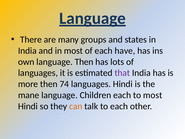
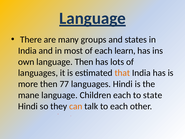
have: have -> learn (125, 51)
that colour: purple -> orange (122, 73)
74: 74 -> 77 (64, 84)
to most: most -> state (153, 95)
